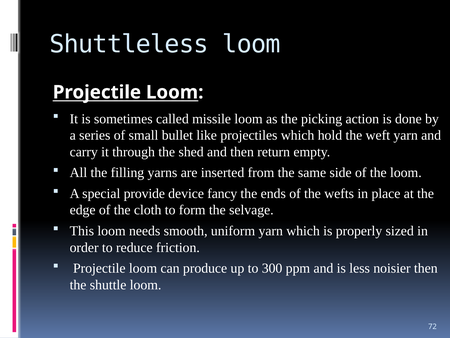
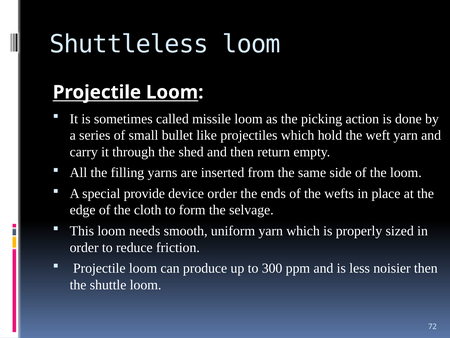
device fancy: fancy -> order (222, 193)
